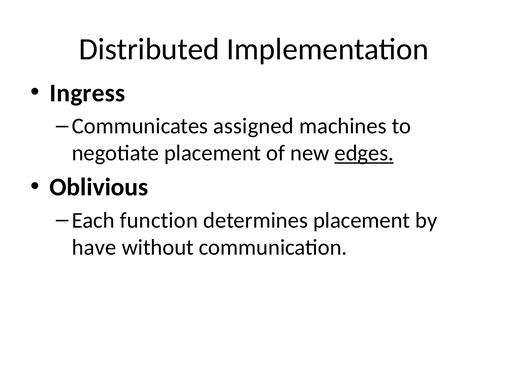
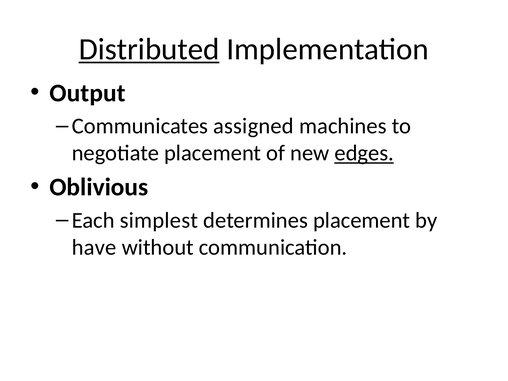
Distributed underline: none -> present (149, 49)
Ingress: Ingress -> Output (88, 93)
function: function -> simplest (159, 220)
